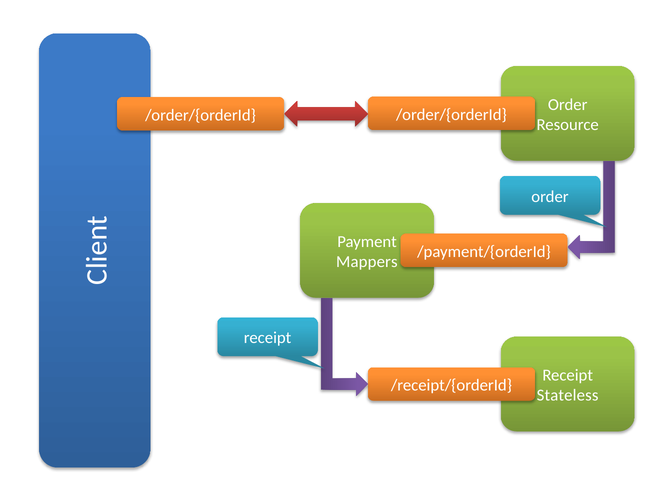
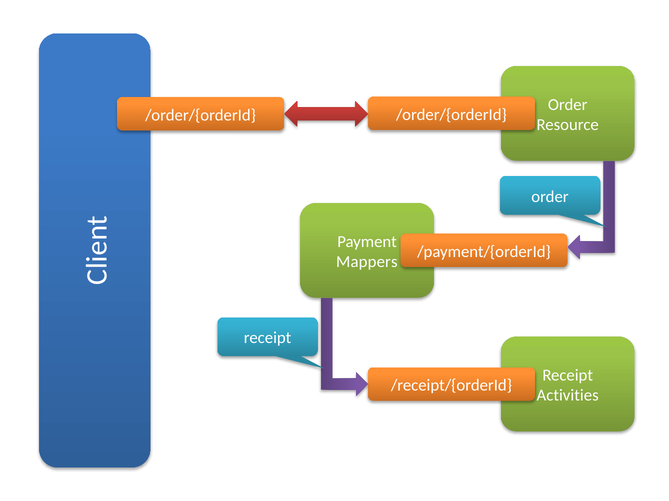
Stateless: Stateless -> Activities (568, 396)
